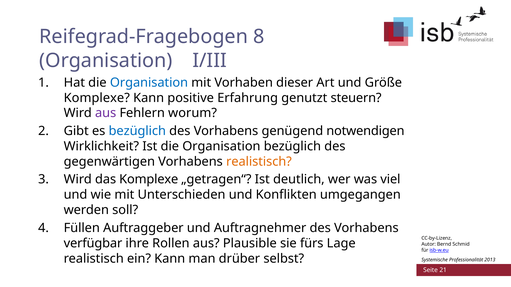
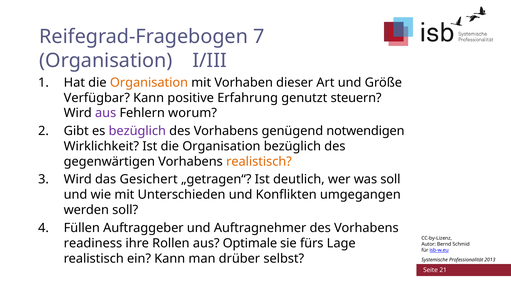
8: 8 -> 7 (259, 37)
Organisation colour: blue -> orange (149, 83)
Komplexe: Komplexe -> Verfügbar (97, 98)
bezüglich colour: blue -> purple (137, 131)
das Komplexe: Komplexe -> Gesichert (149, 180)
was viel: viel -> soll (390, 180)
verfügbar: verfügbar -> readiness (93, 244)
Plausible: Plausible -> Optimale (250, 244)
